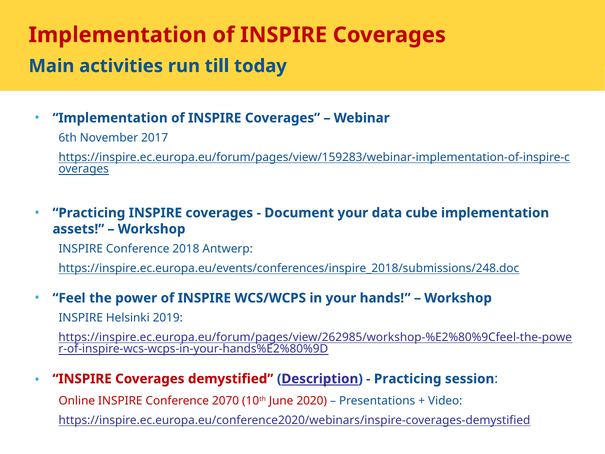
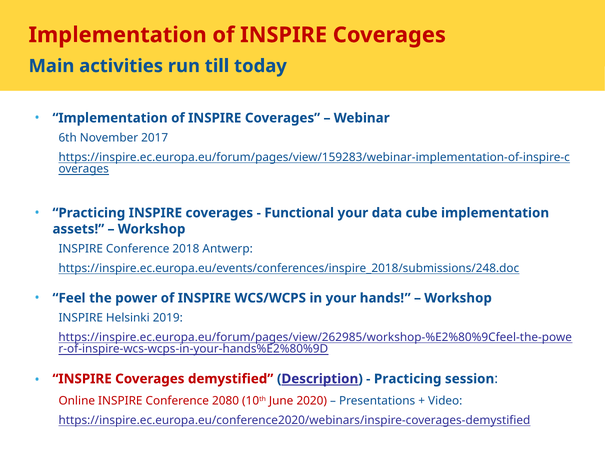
Document: Document -> Functional (299, 213)
2070: 2070 -> 2080 (226, 401)
